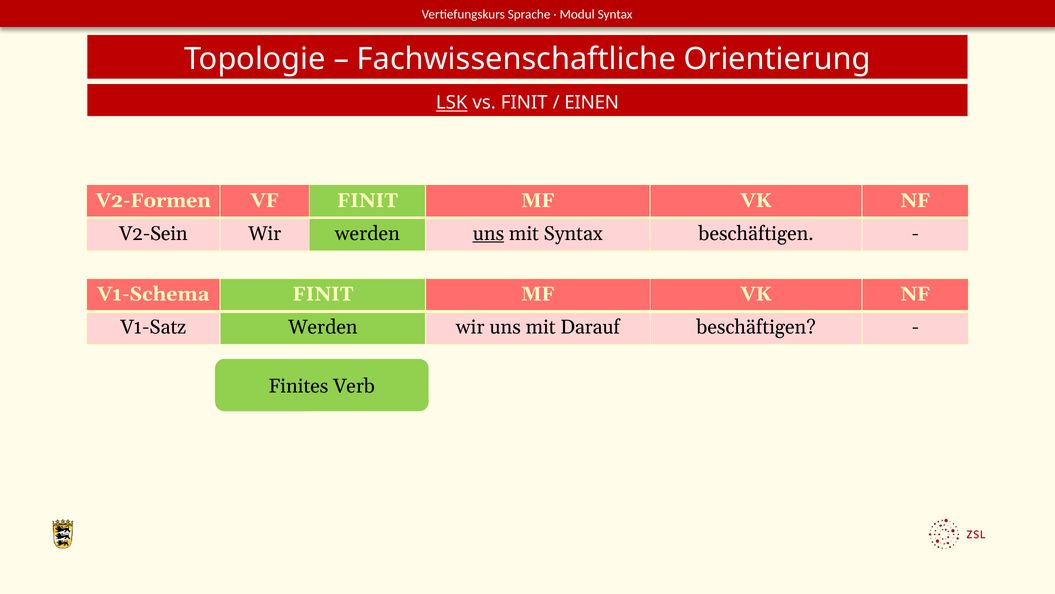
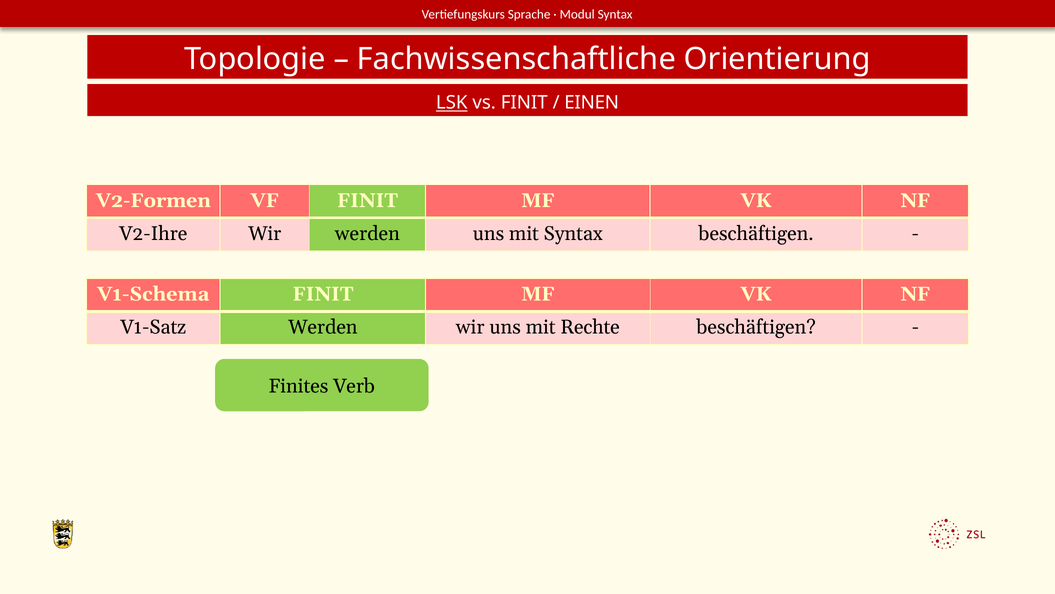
V2-Sein: V2-Sein -> V2-Ihre (153, 233)
uns underline: present -> none (488, 233)
Darauf: Darauf -> Rechte (590, 327)
